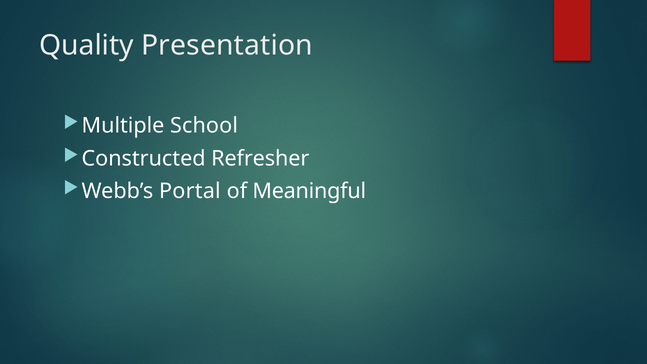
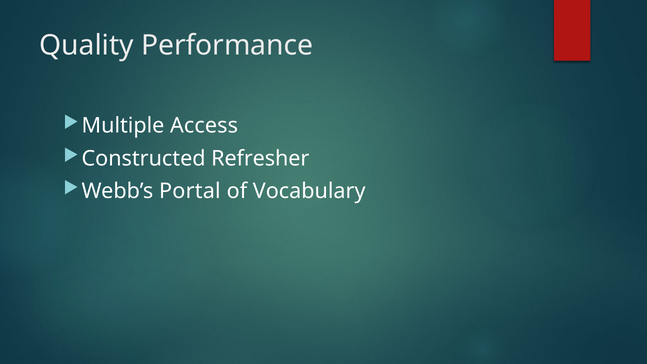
Presentation: Presentation -> Performance (227, 45)
School: School -> Access (204, 126)
Meaningful: Meaningful -> Vocabulary (309, 191)
